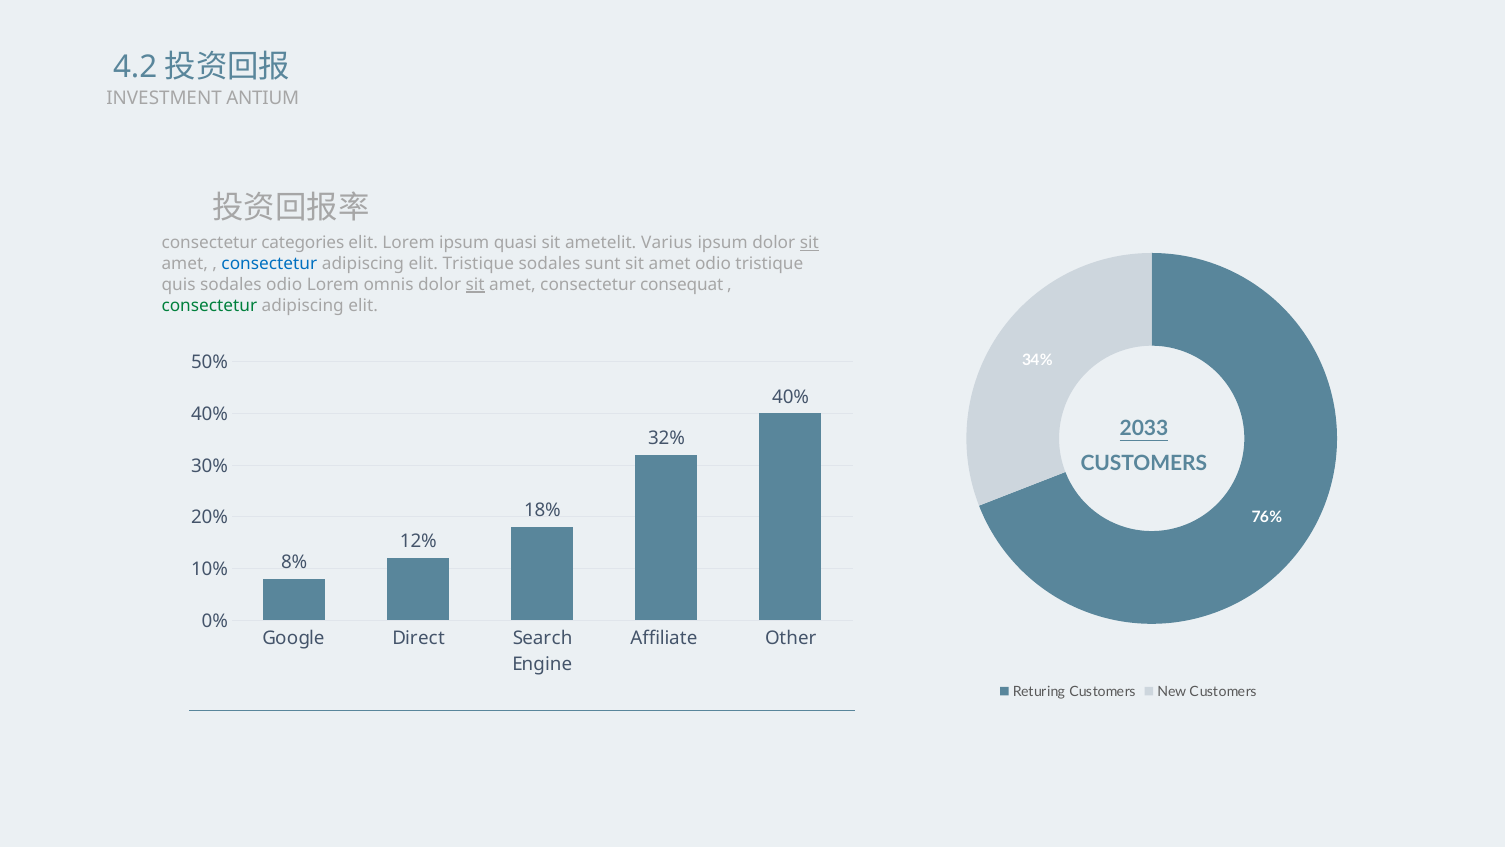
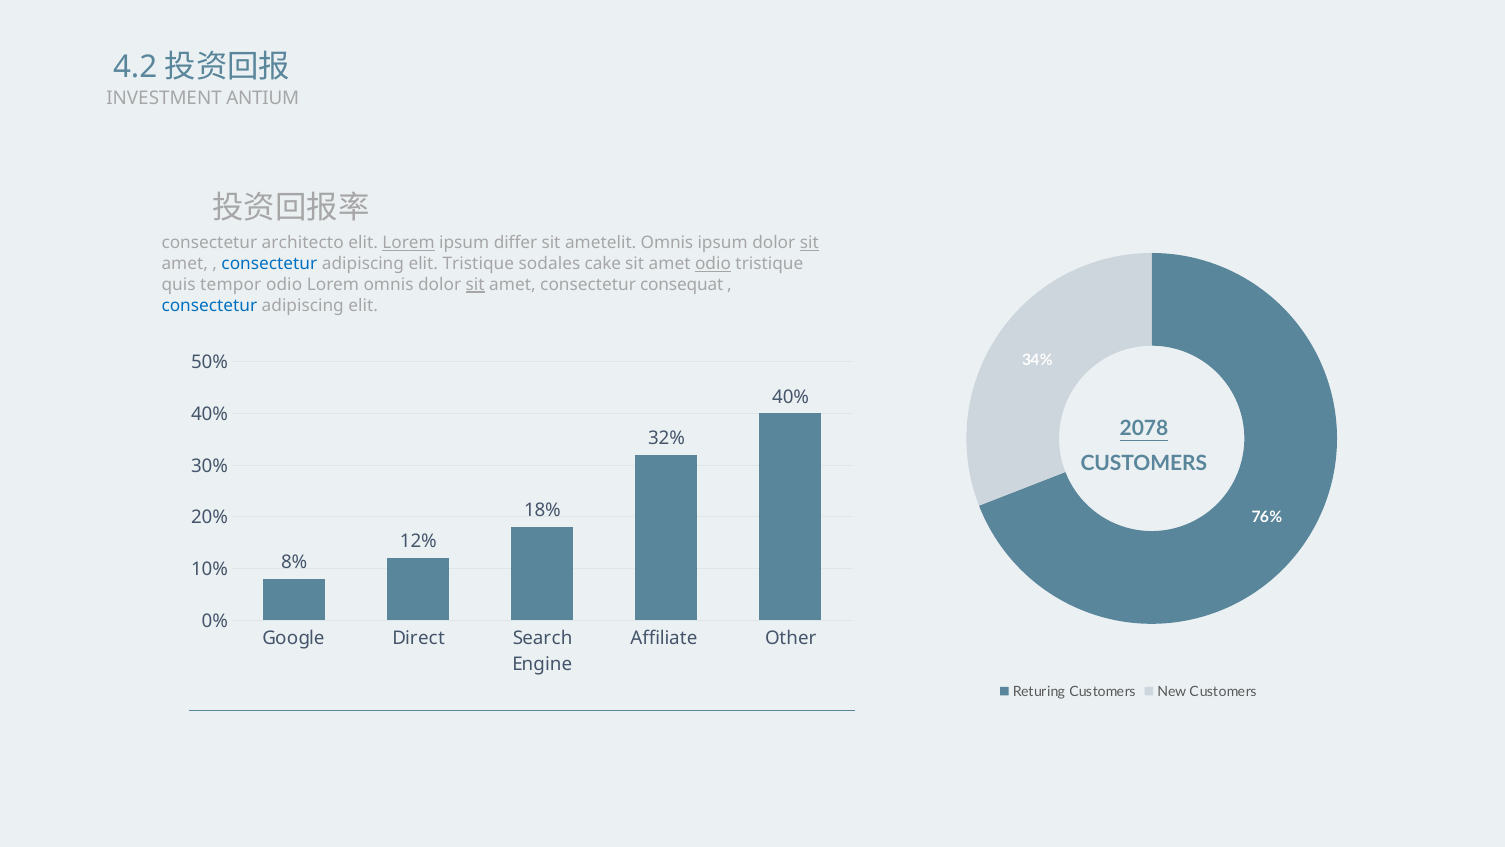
categories: categories -> architecto (303, 243)
Lorem underline: none -> present (409, 243)
quasi: quasi -> differ (515, 243)
ametelit Varius: Varius -> Omnis (667, 243)
sunt: sunt -> cake (603, 264)
odio underline: none -> present (713, 264)
quis sodales: sodales -> tempor (231, 284)
consectetur colour: green -> blue (209, 305)
2033: 2033 -> 2078 (1144, 428)
